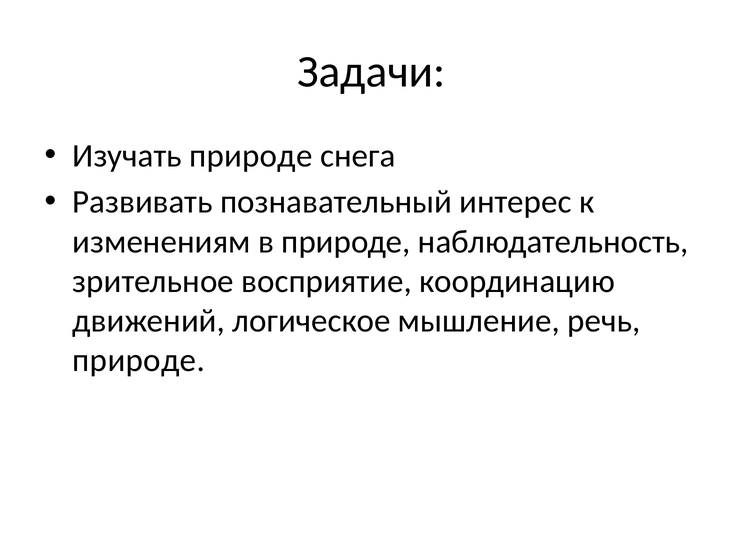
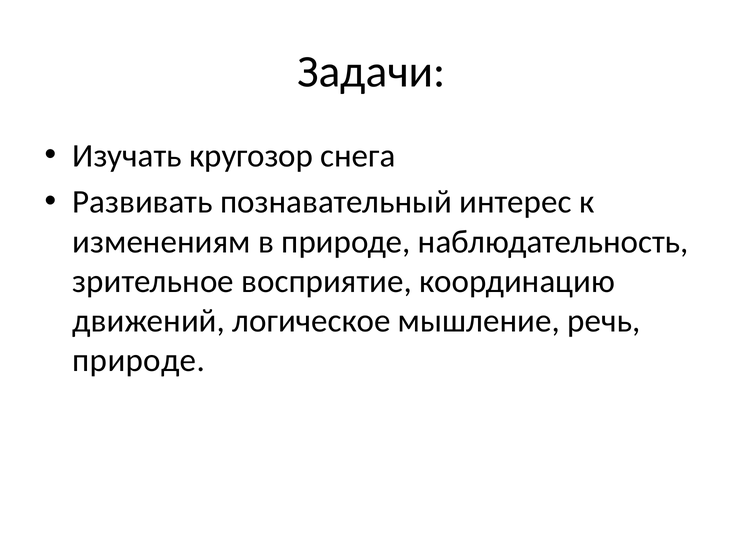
Изучать природе: природе -> кругозор (251, 156)
